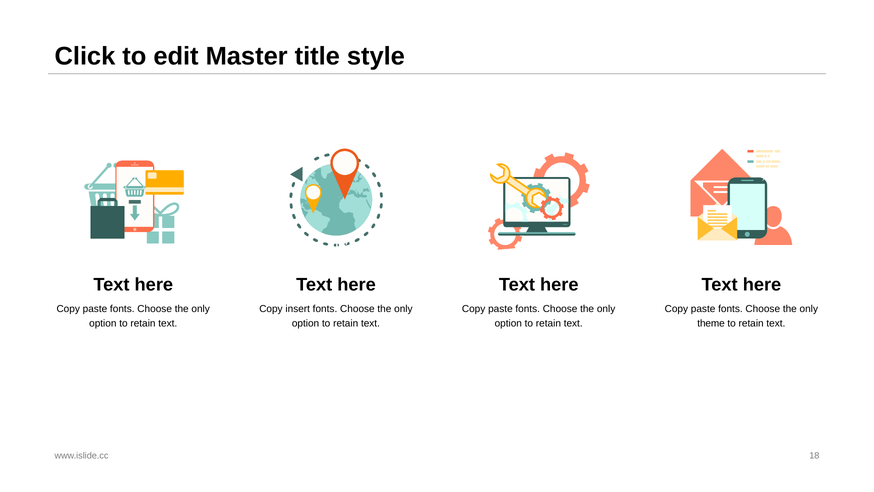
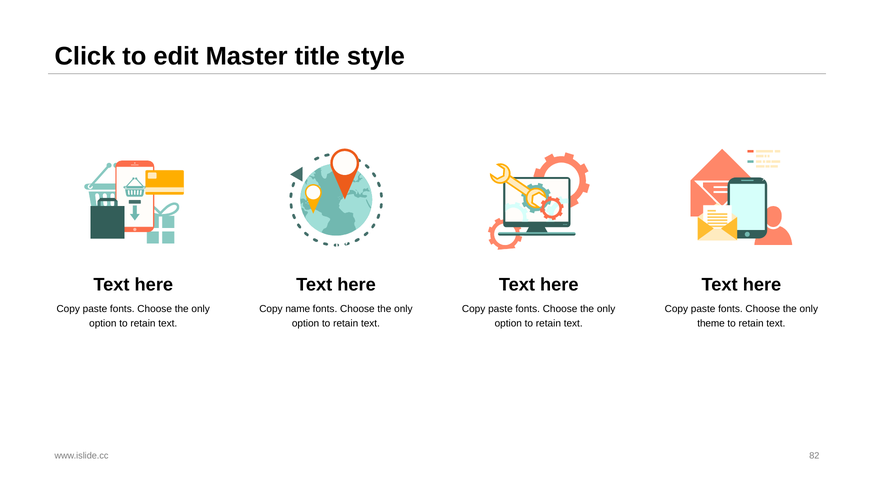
insert: insert -> name (298, 309)
18: 18 -> 82 (814, 455)
